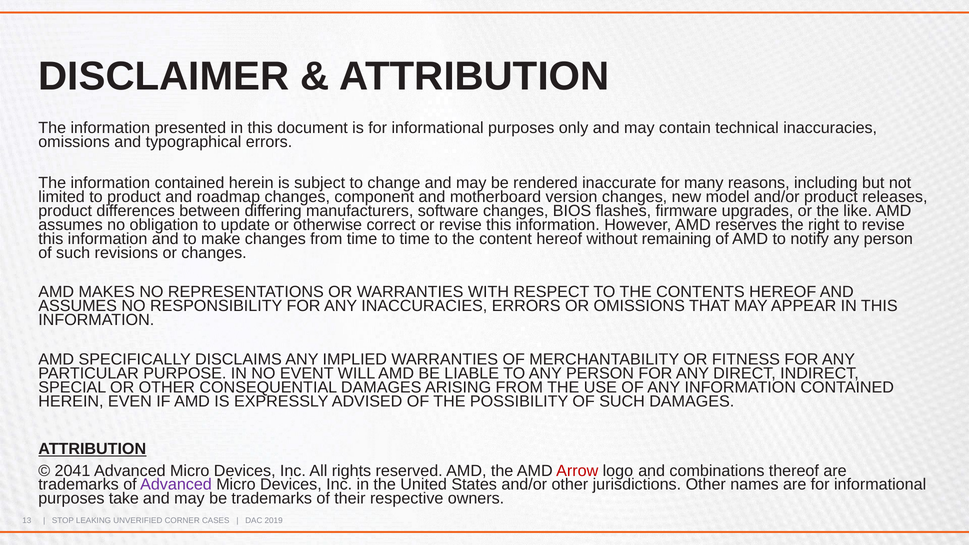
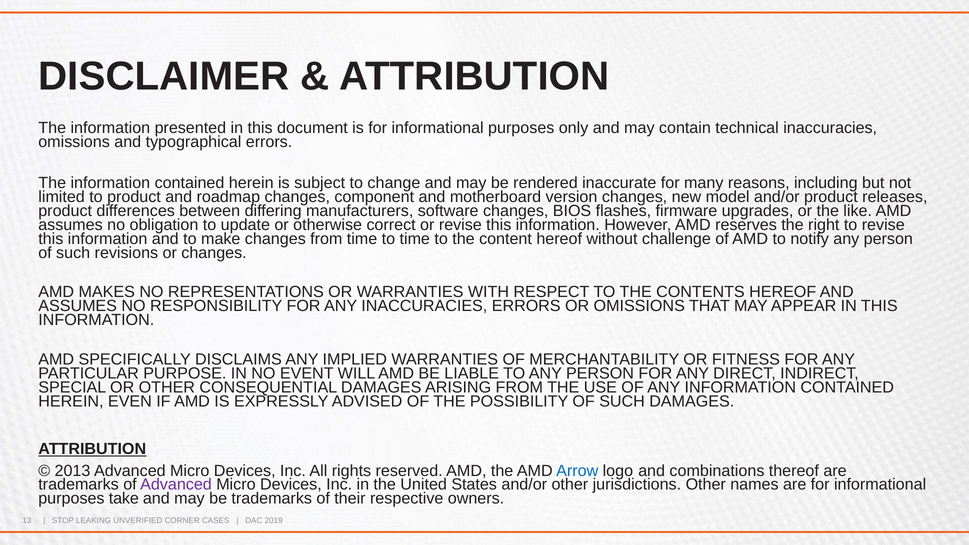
remaining: remaining -> challenge (676, 239)
2041: 2041 -> 2013 (73, 471)
Arrow colour: red -> blue (577, 471)
